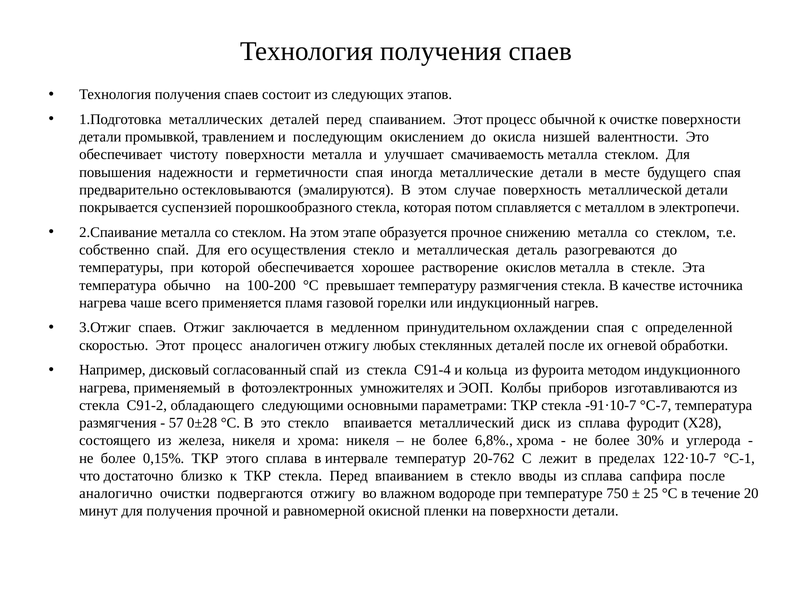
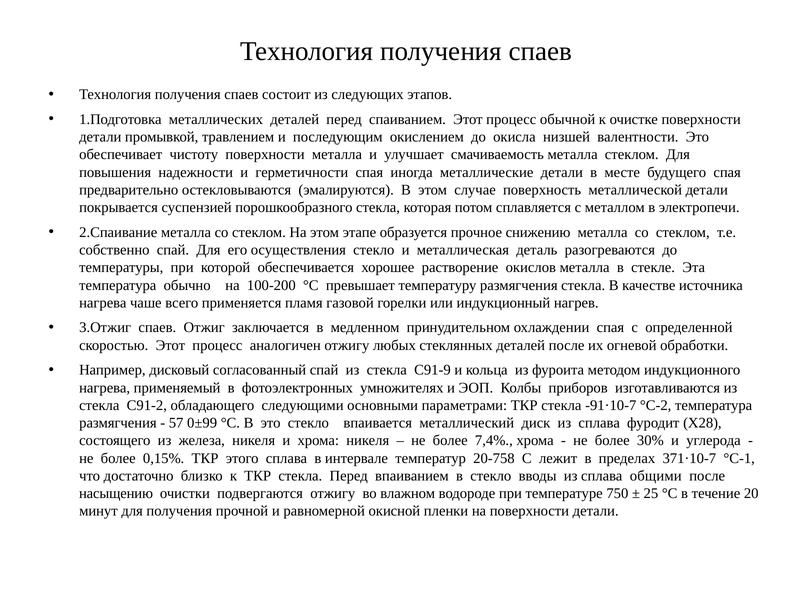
С91-4: С91-4 -> С91-9 (432, 370)
°С-7: °С-7 -> °С-2 (656, 405)
0±28: 0±28 -> 0±99 (202, 423)
6,8%: 6,8% -> 7,4% (494, 441)
20-762: 20-762 -> 20-758 (494, 458)
122·10-7: 122·10-7 -> 371·10-7 (689, 458)
сапфира: сапфира -> общими (656, 476)
аналогично: аналогично -> насыщению (116, 493)
